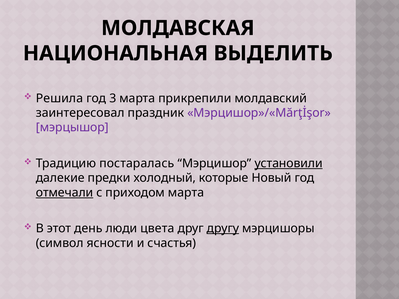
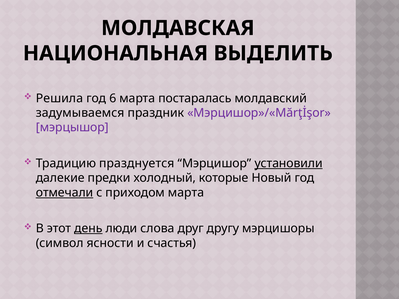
3: 3 -> 6 (113, 98)
прикрепили: прикрепили -> постаралась (195, 98)
заинтересовал: заинтересовал -> задумываемся (80, 113)
постаралась: постаралась -> празднуется (137, 163)
день underline: none -> present (88, 229)
цвета: цвета -> слова (157, 229)
другу underline: present -> none (223, 229)
